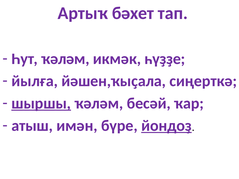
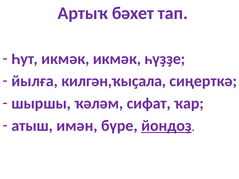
Һут ҡәләм: ҡәләм -> икмәк (65, 59)
йәшен,ҡыҫала: йәшен,ҡыҫала -> килгән,ҡыҫала (114, 81)
шыршы underline: present -> none (41, 103)
бесәй: бесәй -> сифат (149, 103)
